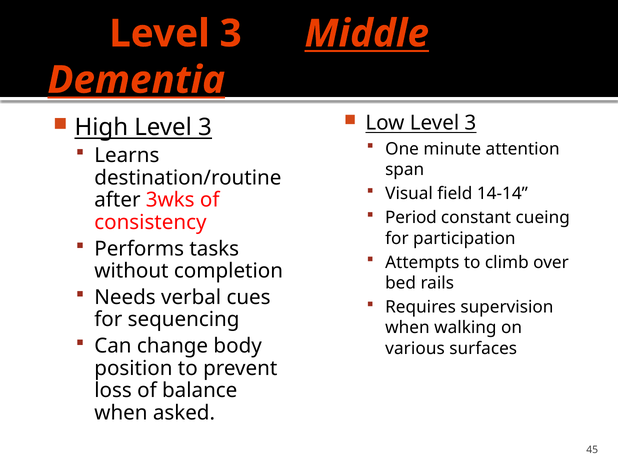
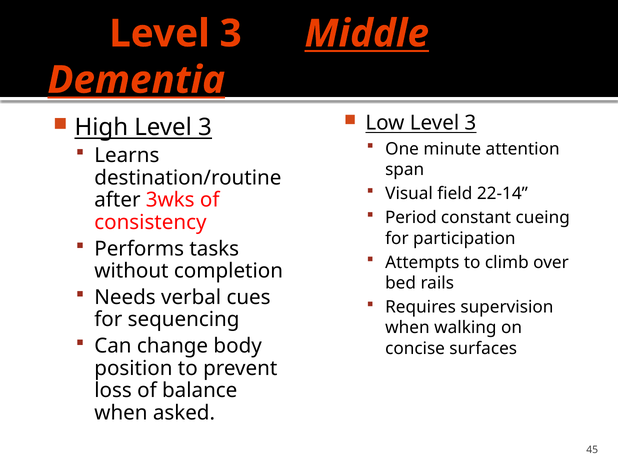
14-14: 14-14 -> 22-14 (502, 193)
various: various -> concise (415, 348)
